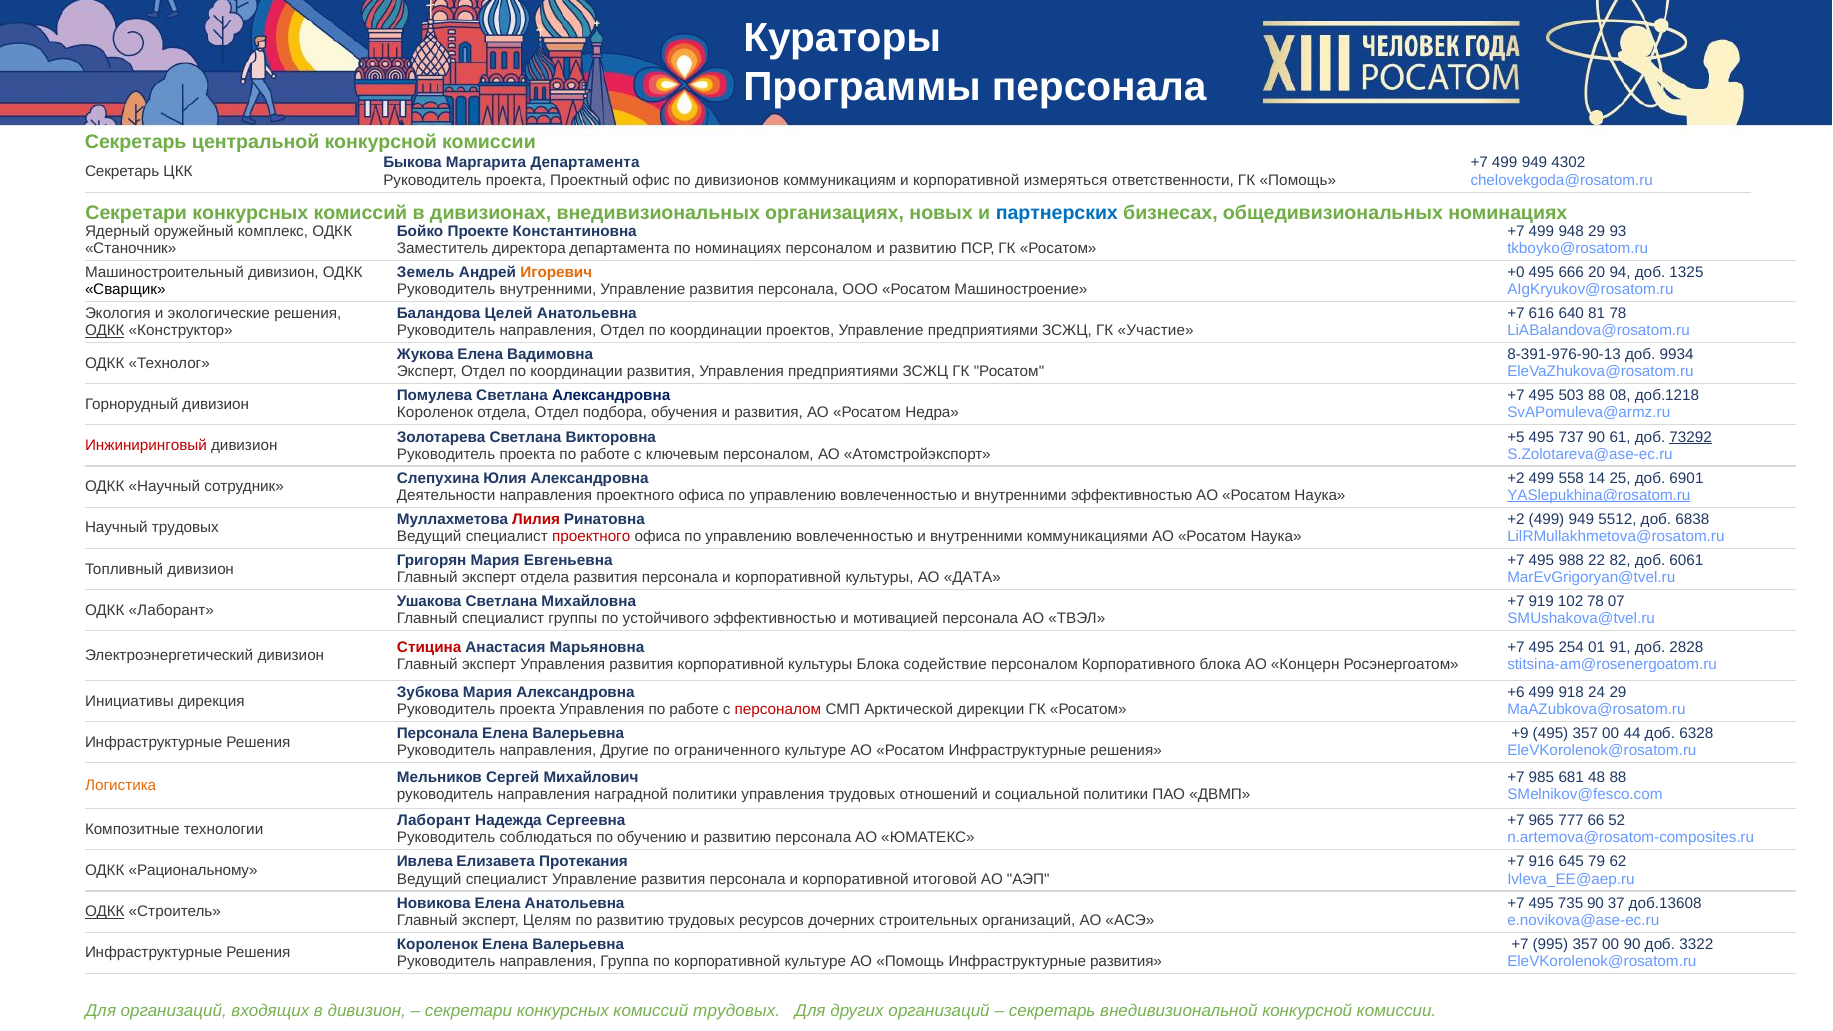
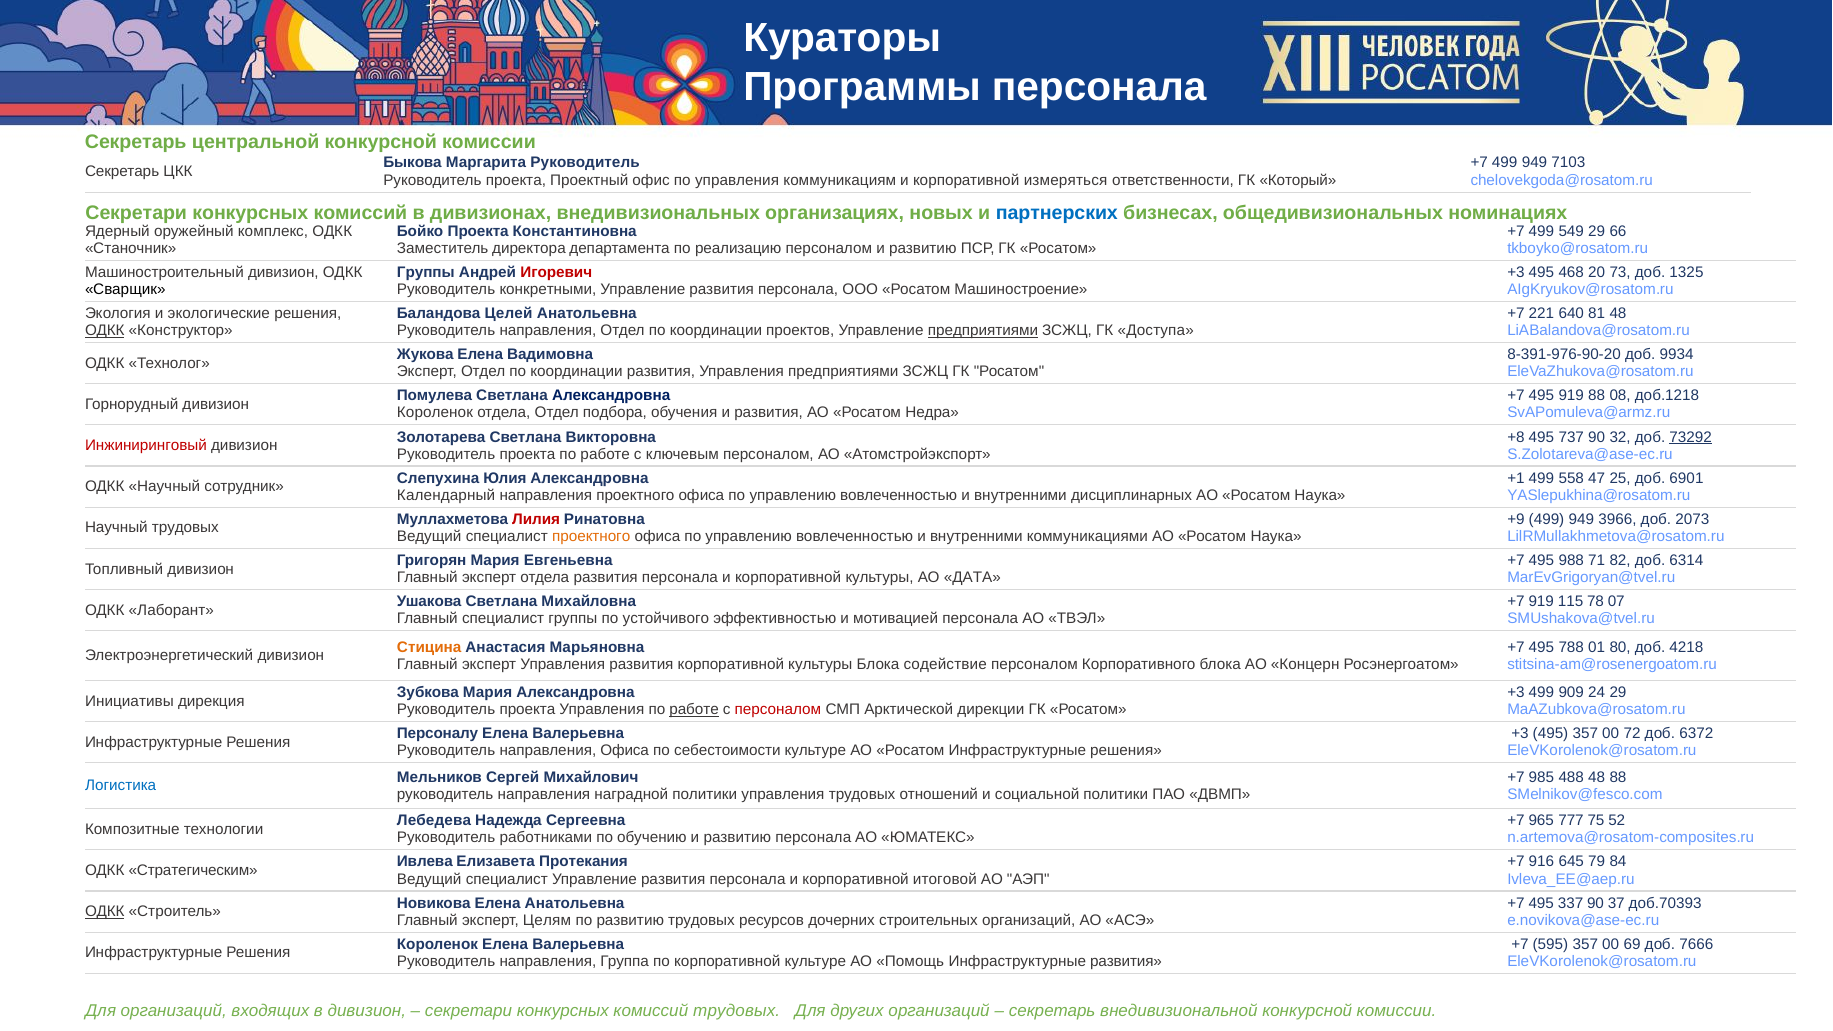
Маргарита Департамента: Департамента -> Руководитель (585, 163)
4302: 4302 -> 7103 (1568, 163)
по дивизионов: дивизионов -> управления (737, 180)
ГК Помощь: Помощь -> Который (1298, 180)
Бойко Проекте: Проекте -> Проекта (478, 231)
948: 948 -> 549 (1571, 231)
93: 93 -> 66 (1618, 231)
по номинациях: номинациях -> реализацию (738, 248)
Земель: Земель -> Группы (426, 272)
Игоревич colour: orange -> red (556, 272)
+0: +0 -> +3 (1516, 272)
666: 666 -> 468 (1571, 272)
94: 94 -> 73 (1620, 272)
Руководитель внутренними: внутренними -> конкретными (548, 289)
616: 616 -> 221 (1541, 314)
81 78: 78 -> 48 (1618, 314)
предприятиями underline: none -> present (983, 331)
Участие: Участие -> Доступа (1156, 331)
8-391-976-90-13: 8-391-976-90-13 -> 8-391-976-90-20 (1564, 355)
495 503: 503 -> 919 (1571, 396)
+5: +5 -> +8 (1516, 437)
61: 61 -> 32 (1620, 437)
+2: +2 -> +1 (1516, 478)
14: 14 -> 47 (1597, 478)
Деятельности: Деятельности -> Календарный (446, 495)
внутренними эффективностью: эффективностью -> дисциплинарных (1132, 495)
YASlepukhina@rosatom.ru underline: present -> none (1599, 495)
+2: +2 -> +9 (1516, 519)
5512: 5512 -> 3966 (1617, 519)
6838: 6838 -> 2073 (1692, 519)
проектного colour: red -> orange (591, 537)
22: 22 -> 71 (1597, 561)
6061: 6061 -> 6314 (1686, 561)
102: 102 -> 115 (1571, 602)
Стицина colour: red -> orange (429, 647)
254: 254 -> 788 (1571, 647)
91: 91 -> 80 (1620, 647)
2828: 2828 -> 4218 (1686, 647)
+6: +6 -> +3 (1516, 692)
918: 918 -> 909 (1571, 692)
работе underline: none -> present (694, 710)
Персонала: Персонала -> Персоналу (438, 734)
+9: +9 -> +3 (1520, 734)
44: 44 -> 72 (1632, 734)
6328: 6328 -> 6372 (1696, 734)
направления Другие: Другие -> Офиса (625, 751)
ограниченного: ограниченного -> себестоимости (727, 751)
681: 681 -> 488 (1571, 777)
Логистика colour: orange -> blue (121, 786)
Лаборант: Лаборант -> Лебедева (434, 821)
66: 66 -> 75 (1596, 821)
соблюдаться: соблюдаться -> работниками (546, 838)
62: 62 -> 84 (1618, 862)
Рациональному: Рациональному -> Стратегическим (193, 871)
735: 735 -> 337 (1571, 903)
доб.13608: доб.13608 -> доб.70393 (1665, 903)
995: 995 -> 595 (1550, 944)
00 90: 90 -> 69 (1632, 944)
3322: 3322 -> 7666 (1696, 944)
